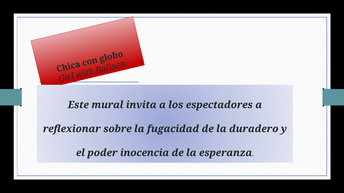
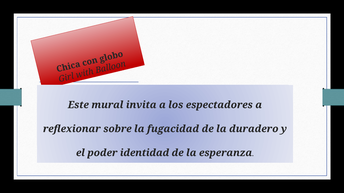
inocencia: inocencia -> identidad (145, 153)
